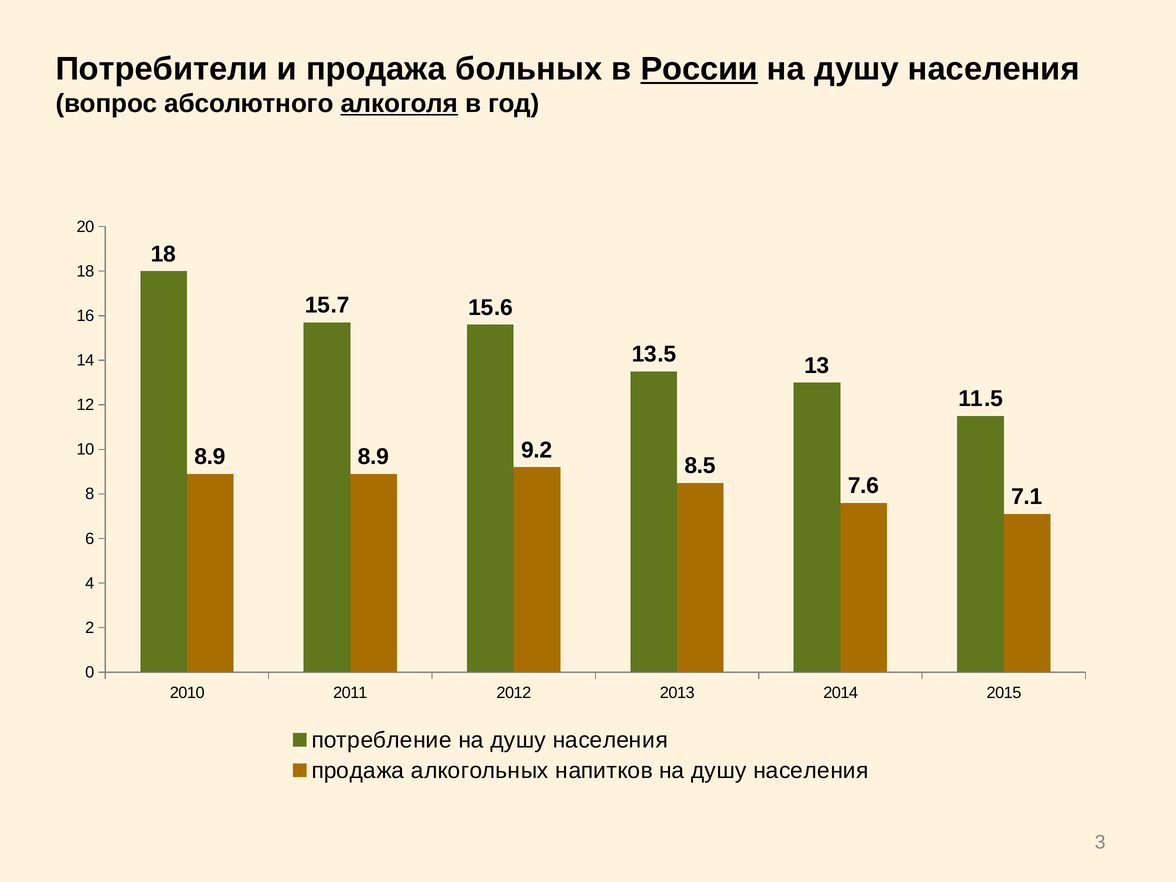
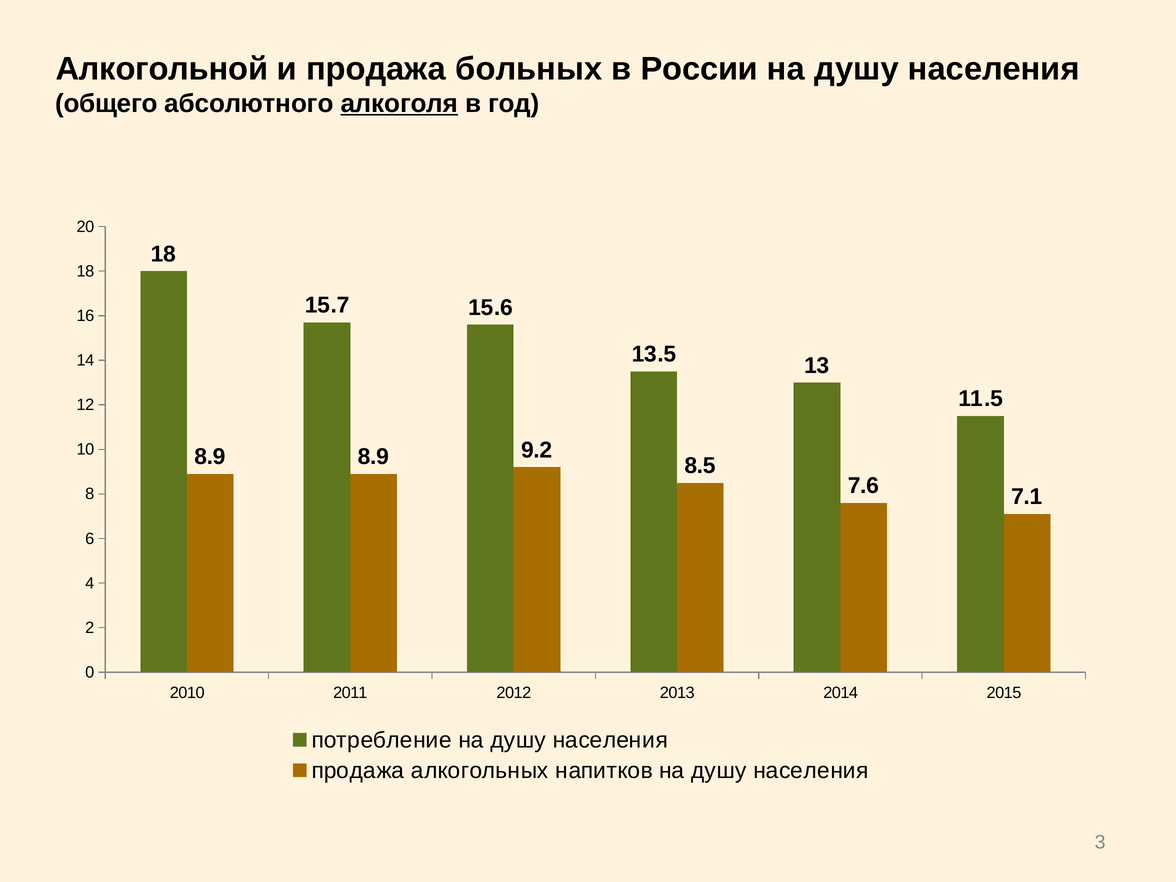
Потребители: Потребители -> Алкогольной (162, 69)
России underline: present -> none (699, 69)
вопрос: вопрос -> общего (107, 104)
